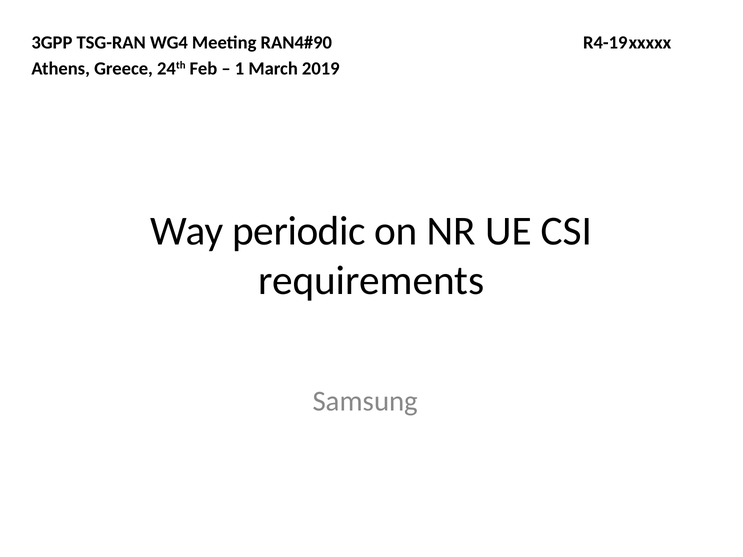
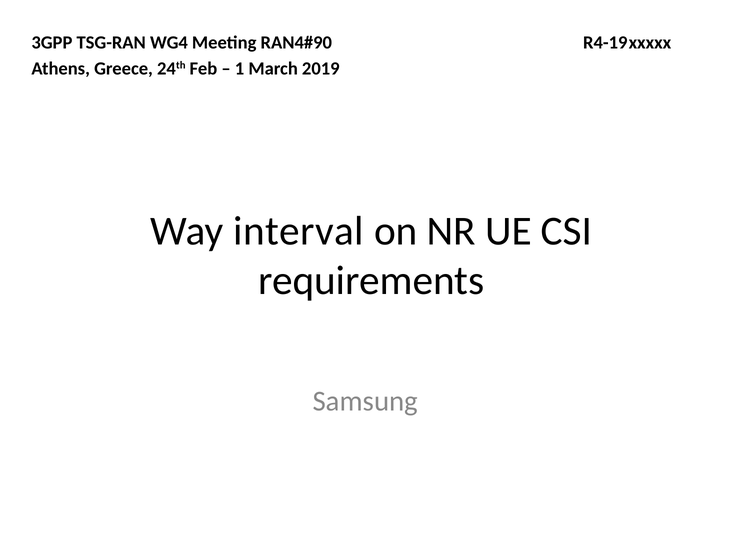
periodic: periodic -> interval (298, 231)
